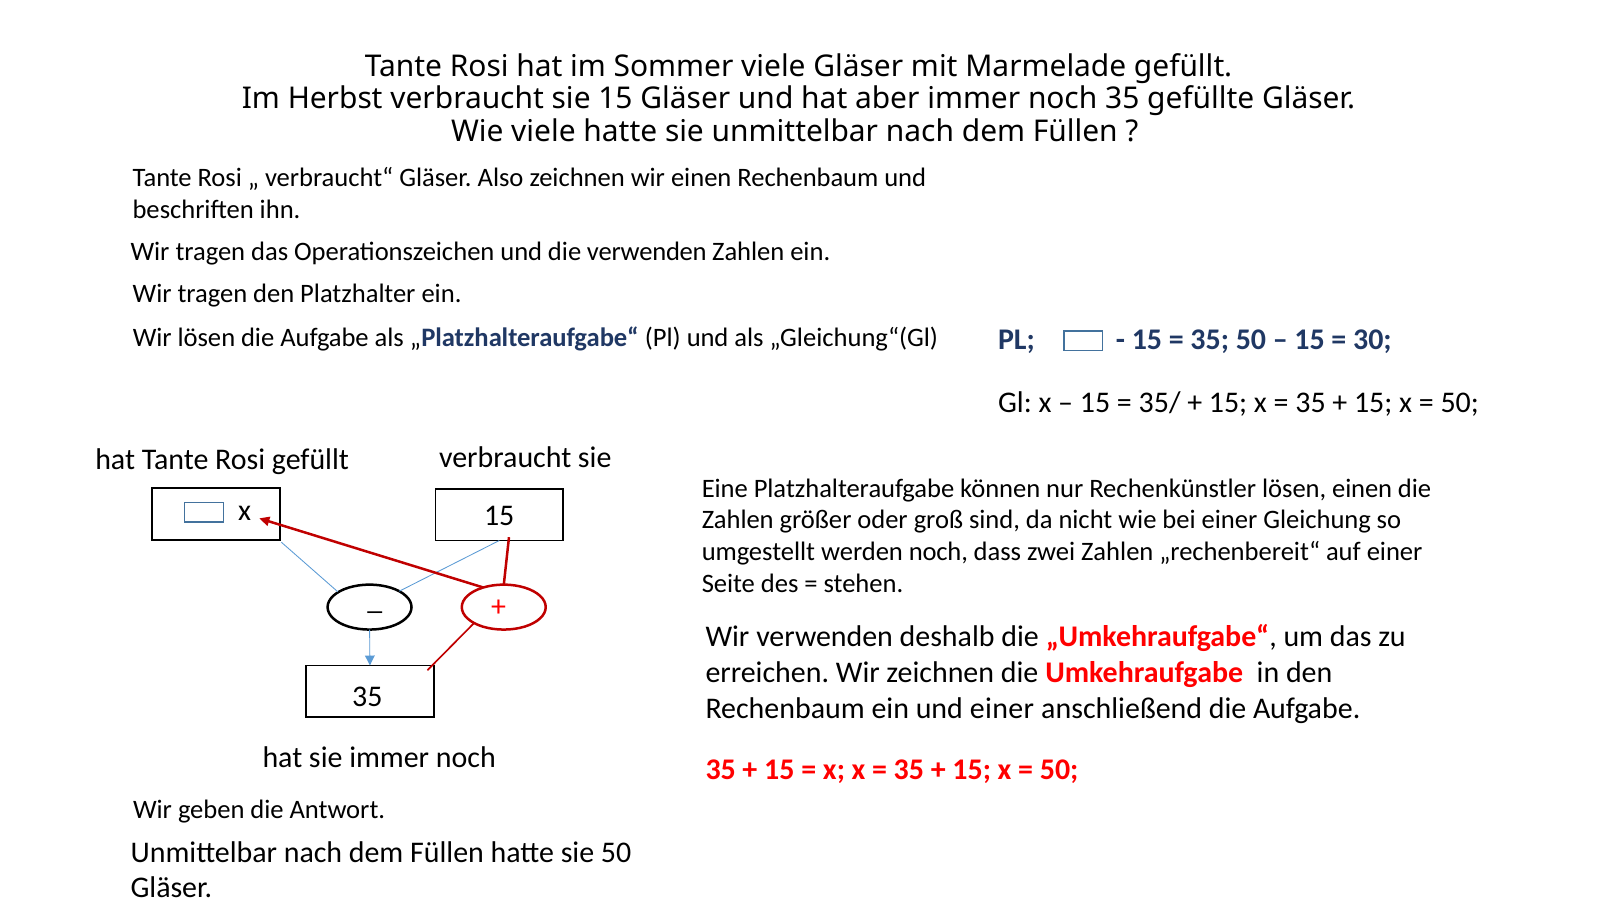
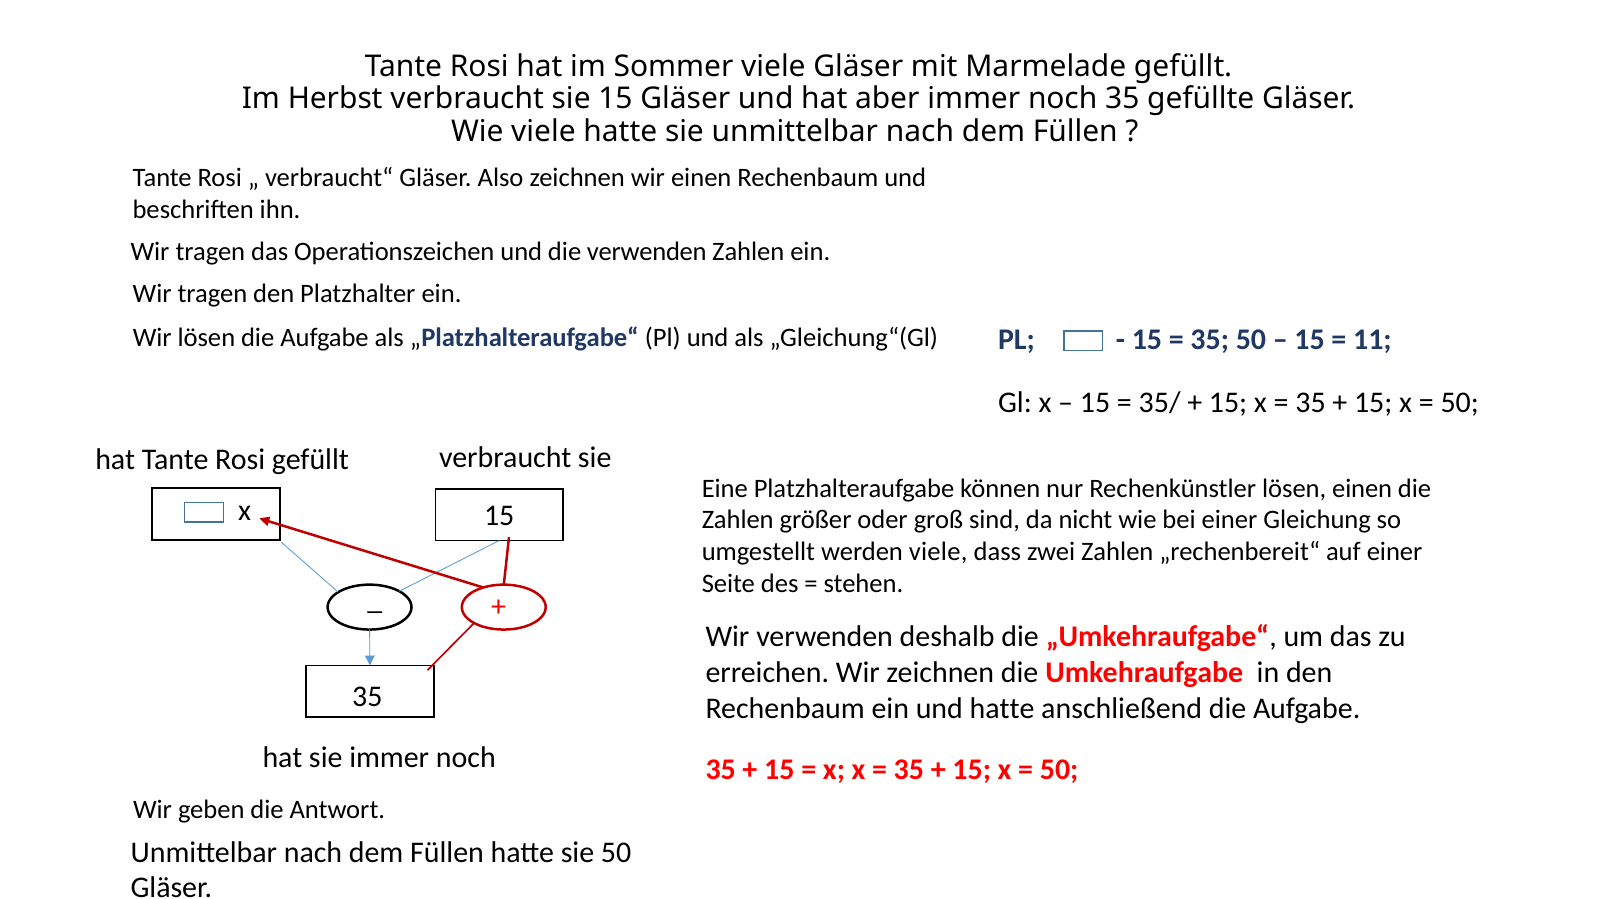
30: 30 -> 11 (1372, 339)
werden noch: noch -> viele (938, 552)
und einer: einer -> hatte (1002, 708)
